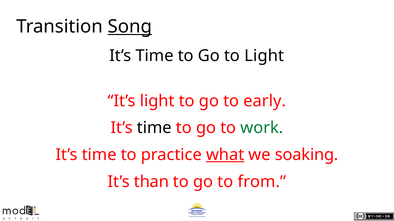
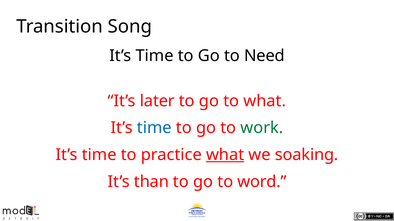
Song underline: present -> none (130, 27)
to Light: Light -> Need (264, 56)
It’s light: light -> later (157, 101)
to early: early -> what (265, 101)
time colour: black -> blue (154, 128)
from: from -> word (262, 182)
